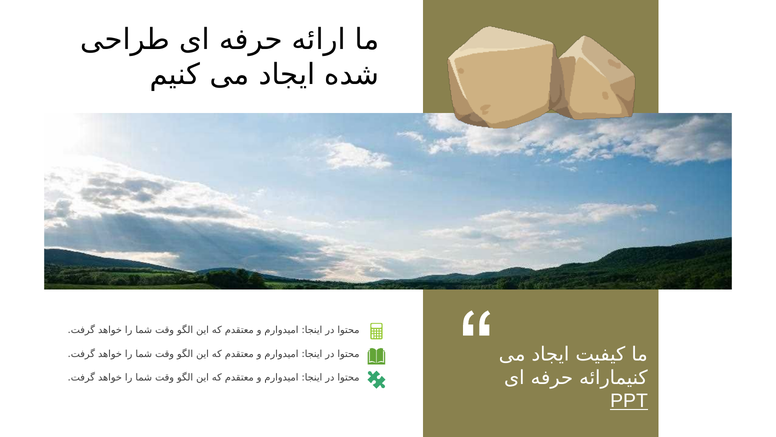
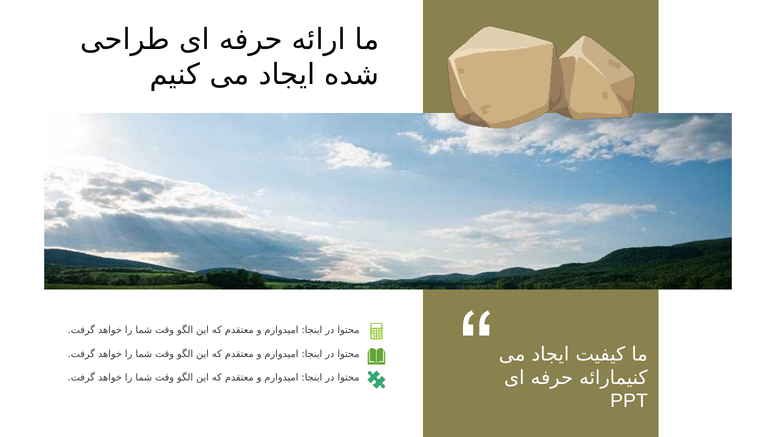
PPT underline: present -> none (629, 401)
